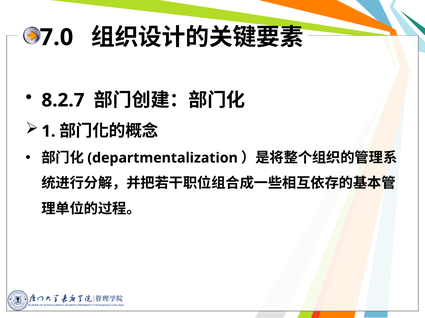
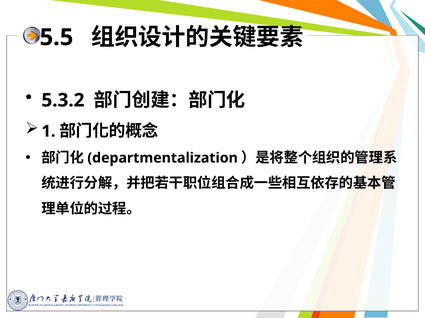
7.0: 7.0 -> 5.5 (56, 37)
8.2.7: 8.2.7 -> 5.3.2 (63, 100)
